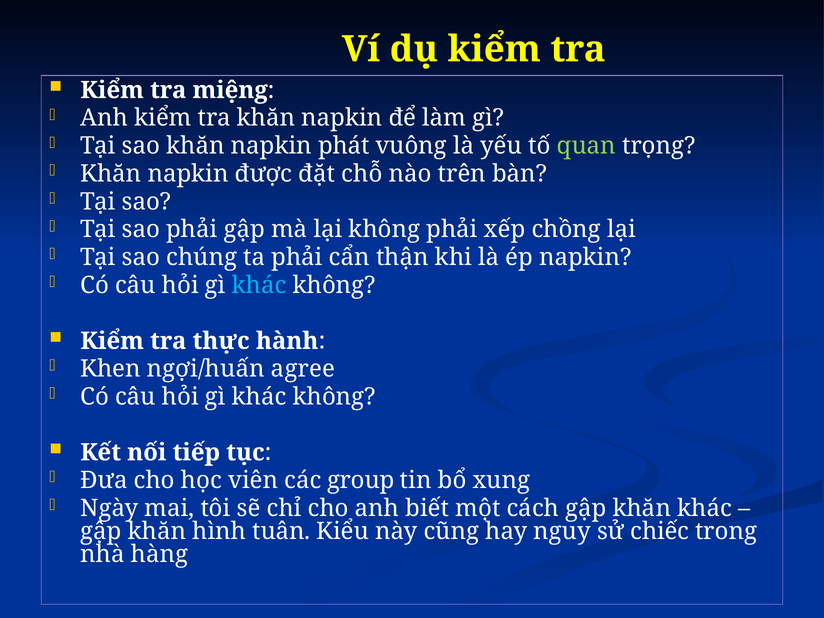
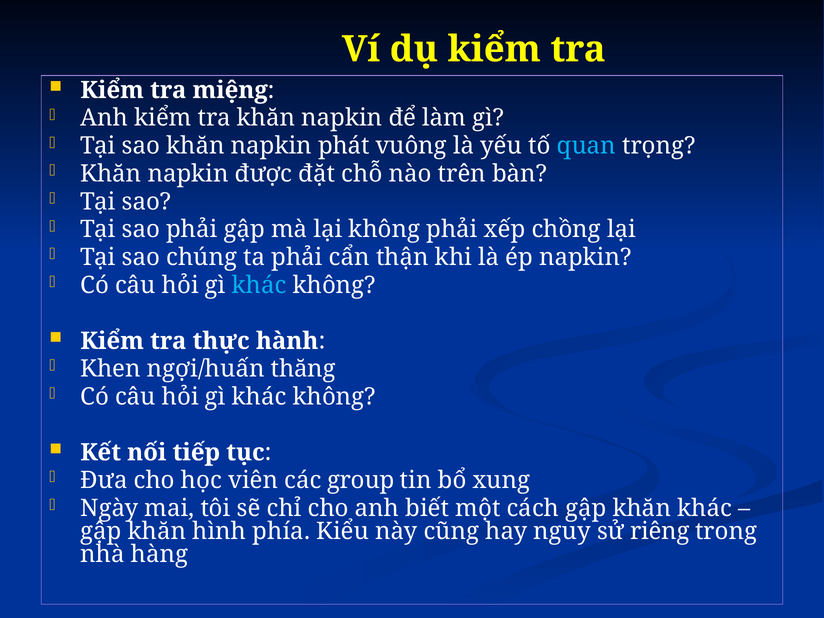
quan colour: light green -> light blue (586, 146)
agree: agree -> thăng (303, 369)
tuân: tuân -> phía (281, 531)
chiếc: chiếc -> riêng (660, 531)
